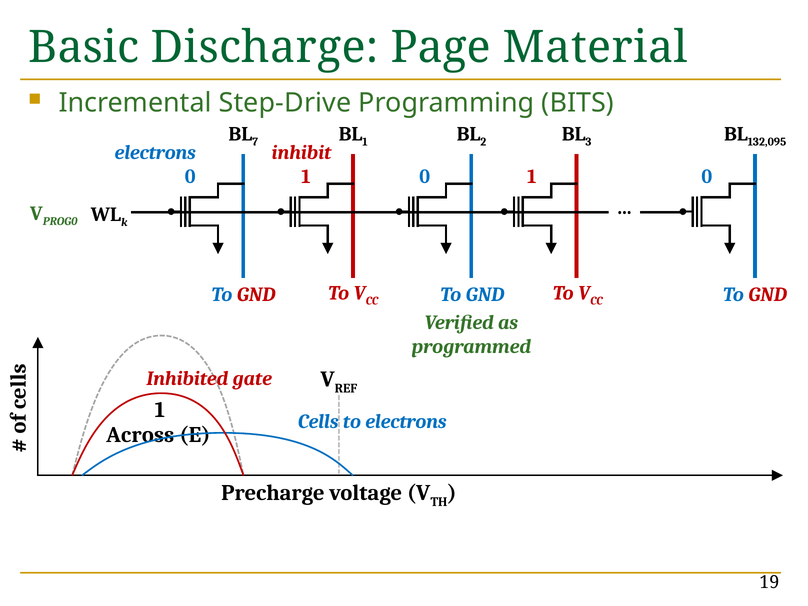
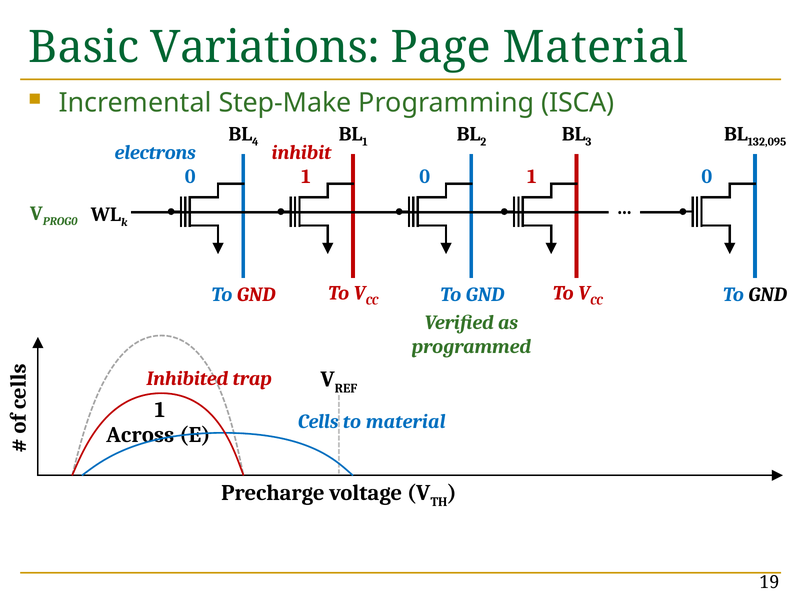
Discharge: Discharge -> Variations (265, 48)
Step-Drive: Step-Drive -> Step-Make (285, 103)
BITS: BITS -> ISCA (578, 103)
7: 7 -> 4 (255, 142)
GND colour: red -> black (768, 295)
gate: gate -> trap (252, 379)
to electrons: electrons -> material (406, 422)
